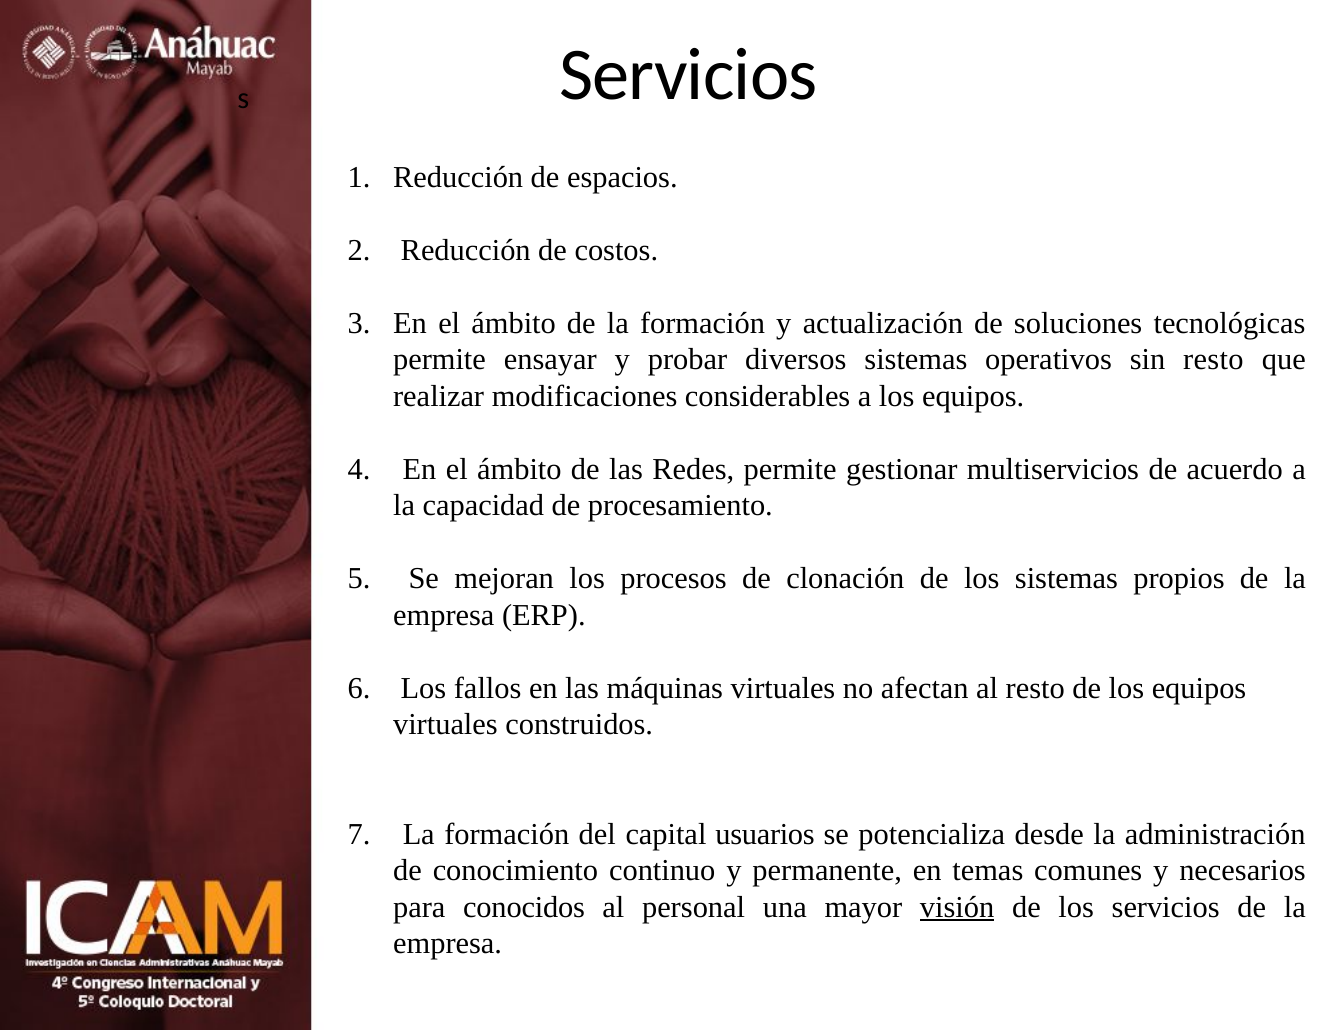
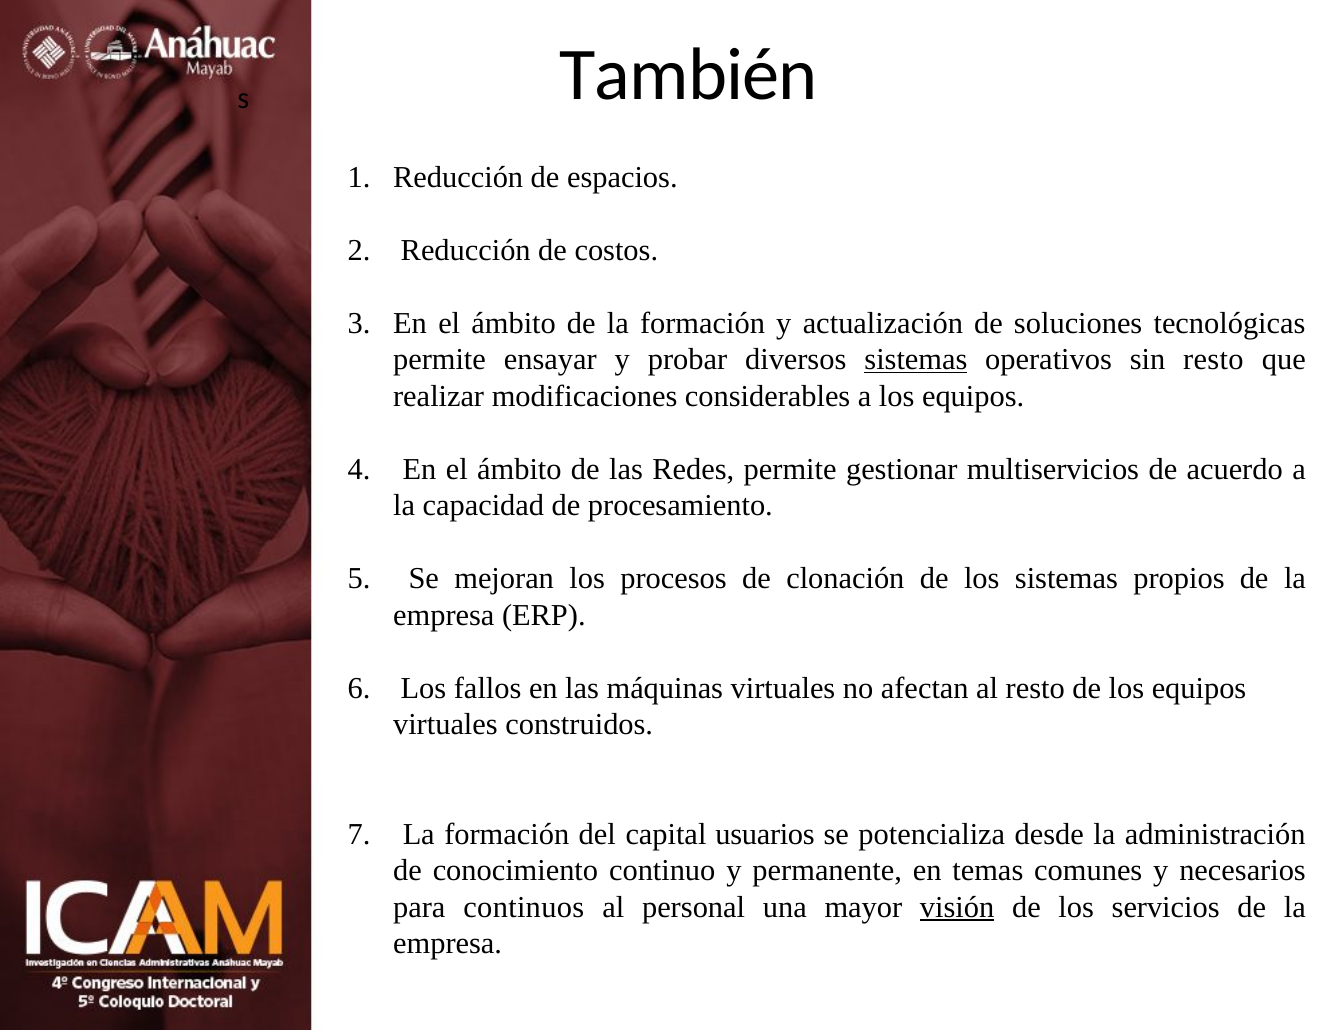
s Servicios: Servicios -> También (688, 75)
sistemas underline: none -> present (916, 360)
conocidos: conocidos -> continuos (524, 907)
